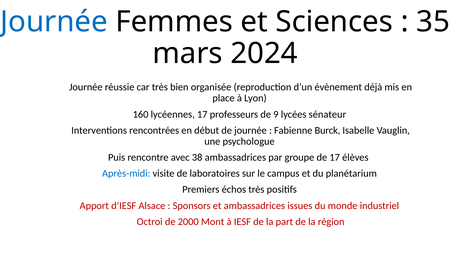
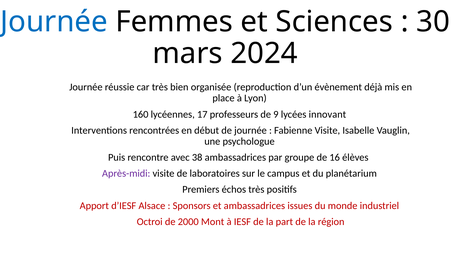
35: 35 -> 30 (433, 22)
sénateur: sénateur -> innovant (327, 114)
Fabienne Burck: Burck -> Visite (327, 130)
de 17: 17 -> 16 (335, 157)
Après-midi colour: blue -> purple (126, 174)
